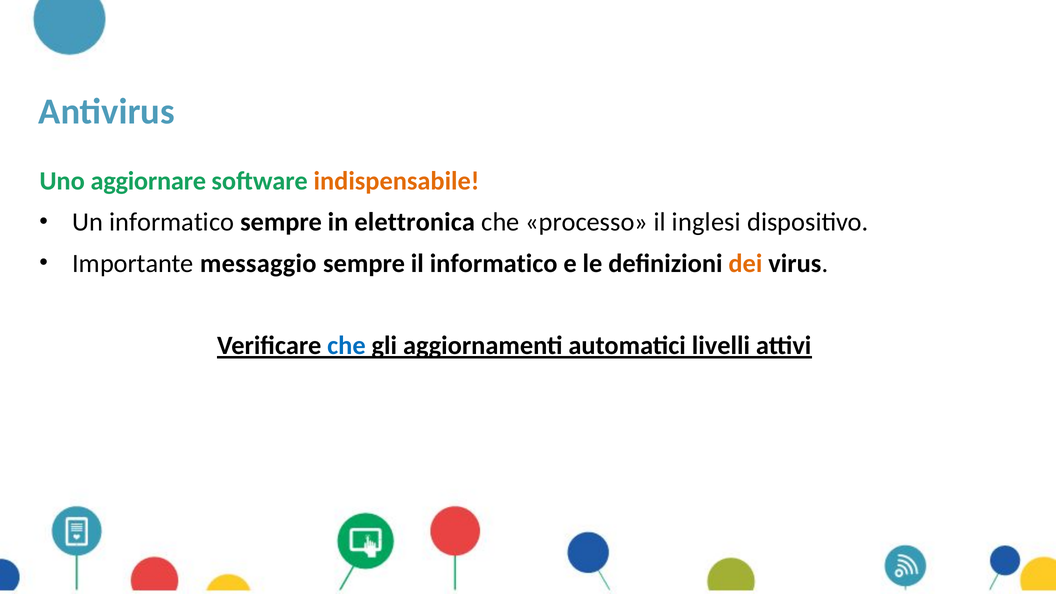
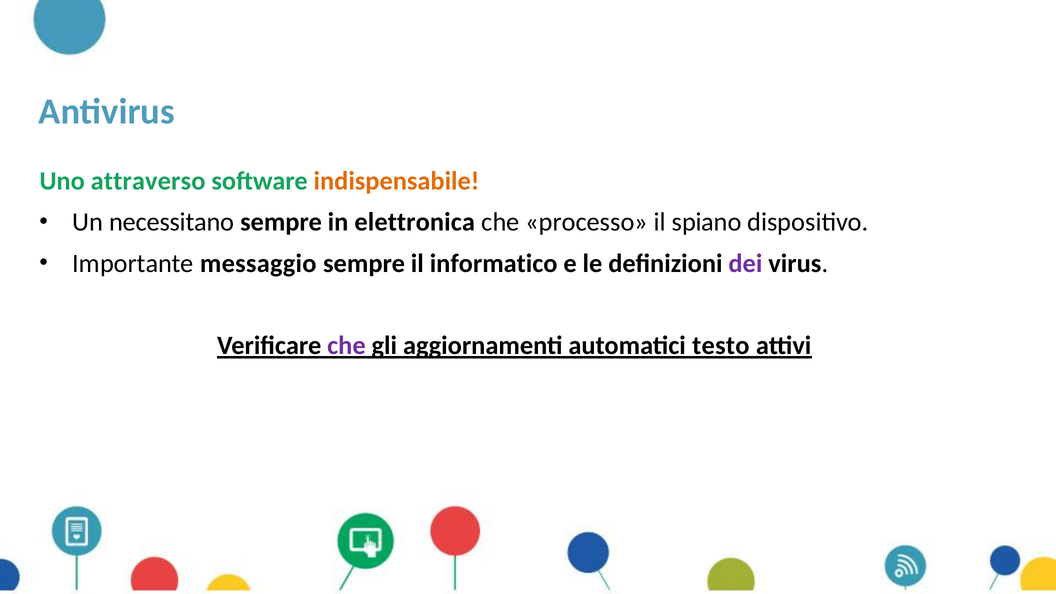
aggiornare: aggiornare -> attraverso (148, 181)
Un informatico: informatico -> necessitano (172, 222)
inglesi: inglesi -> spiano (707, 222)
dei colour: orange -> purple (745, 263)
che colour: blue -> purple (346, 346)
livelli: livelli -> testo (721, 346)
